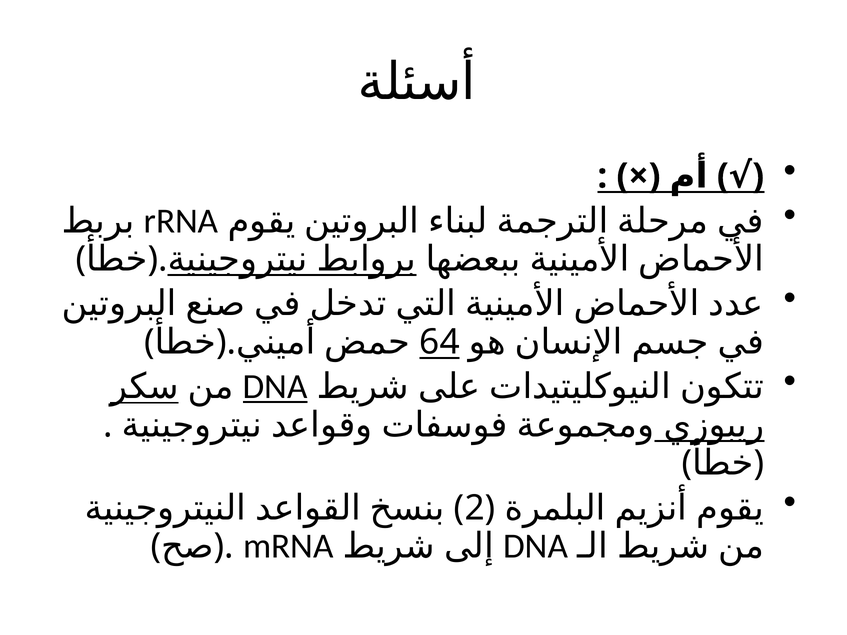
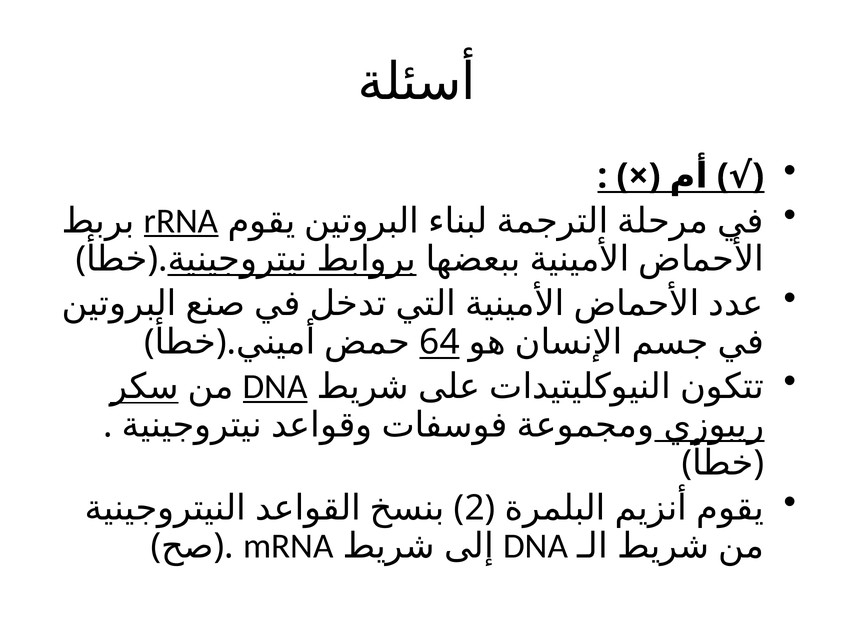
rRNA underline: none -> present (181, 221)
